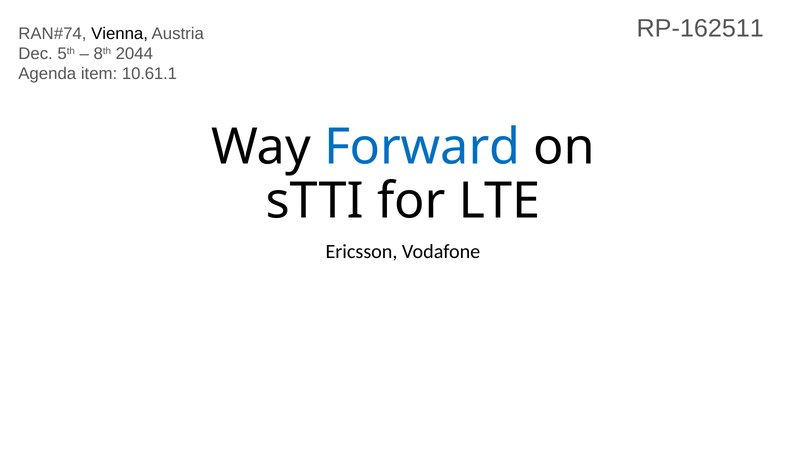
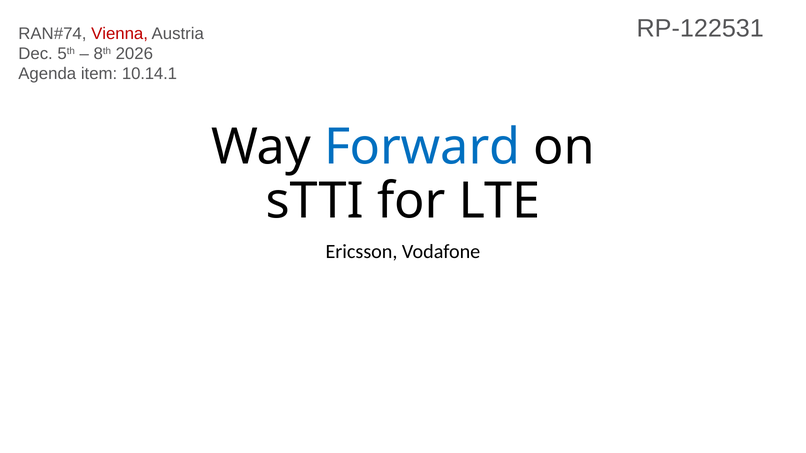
RP-162511: RP-162511 -> RP-122531 (700, 28)
Vienna colour: black -> red (120, 34)
2044: 2044 -> 2026 (134, 54)
10.61.1: 10.61.1 -> 10.14.1 (149, 74)
